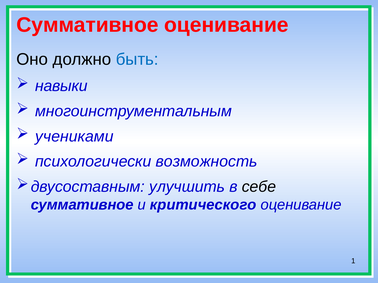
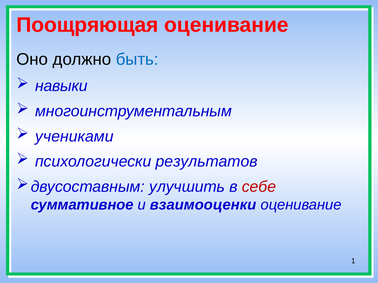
Суммативное: Суммативное -> Поощряющая (87, 25)
возможность: возможность -> результатов (207, 162)
себе colour: black -> red (259, 187)
критического: критического -> взаимооценки (203, 205)
